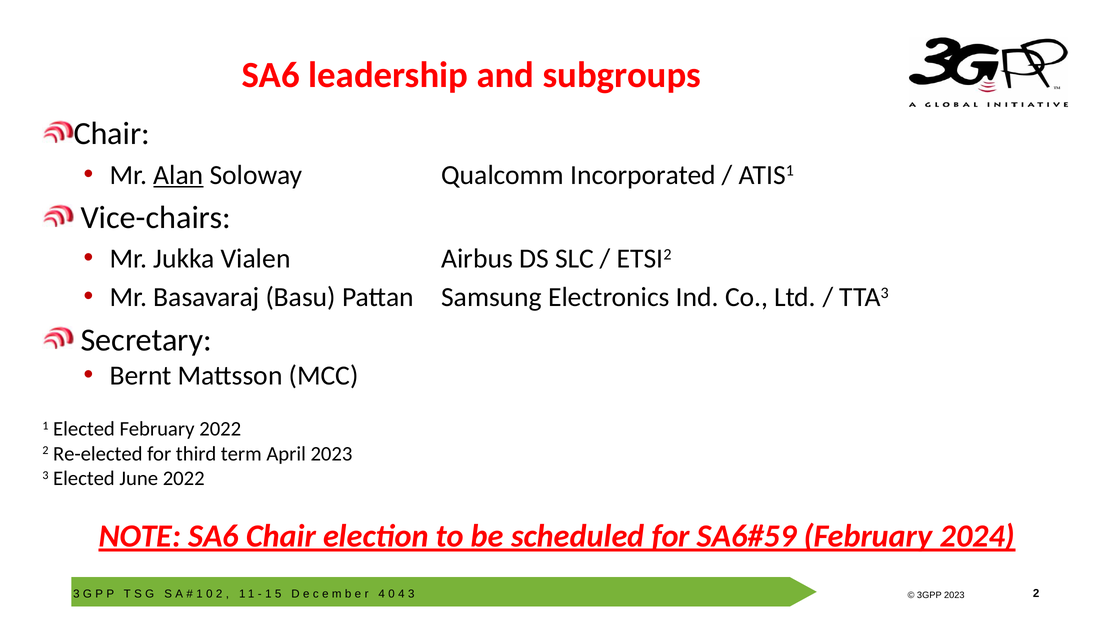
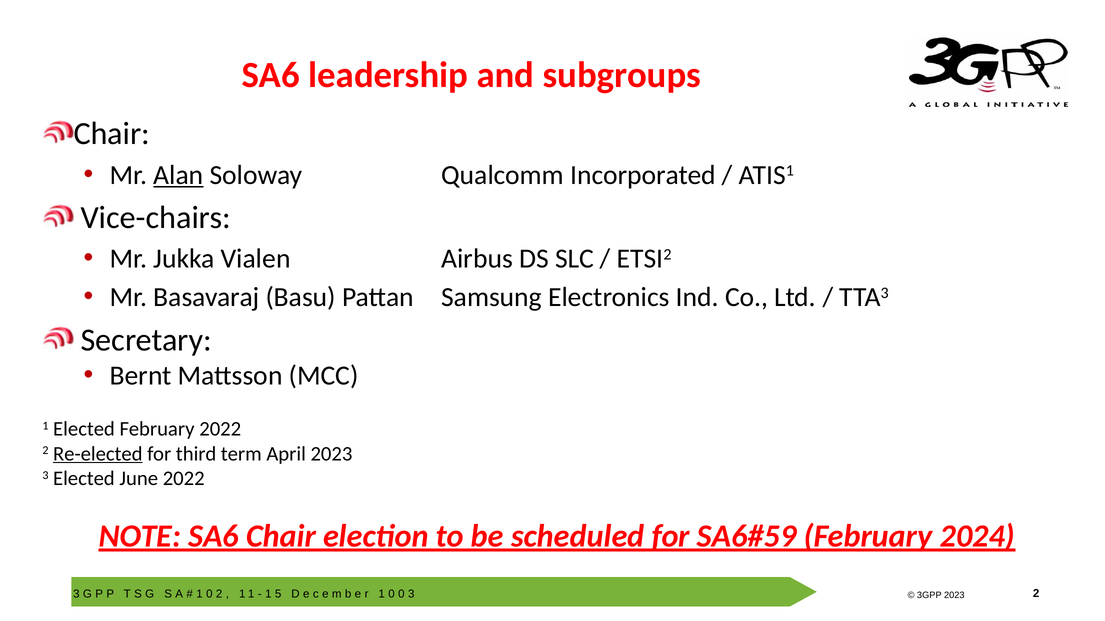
Re-elected underline: none -> present (98, 454)
4: 4 -> 1 (382, 594)
4: 4 -> 0 (401, 594)
